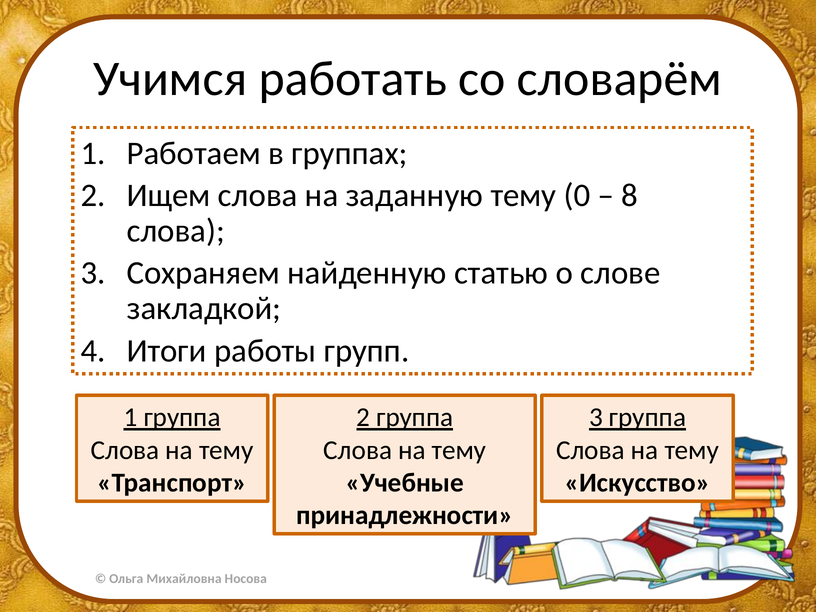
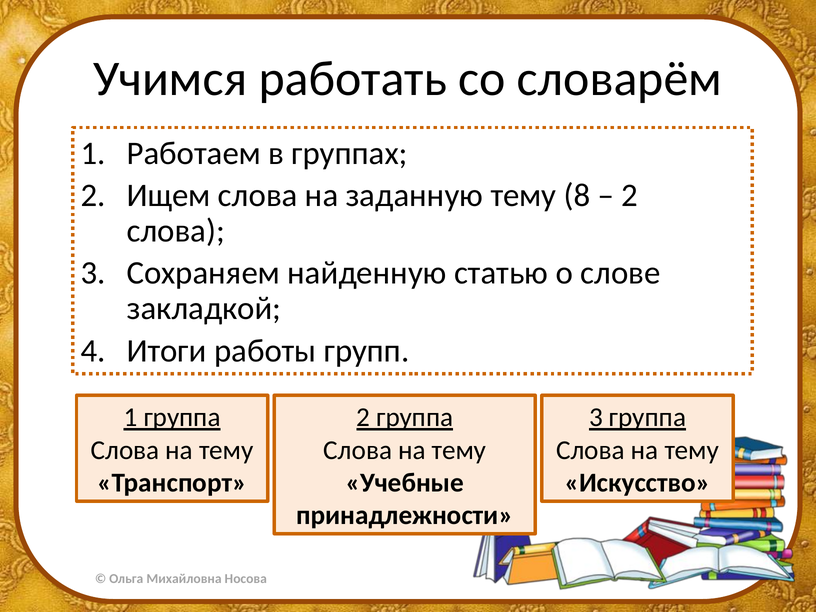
0: 0 -> 8 (577, 196)
8: 8 -> 2 (630, 196)
